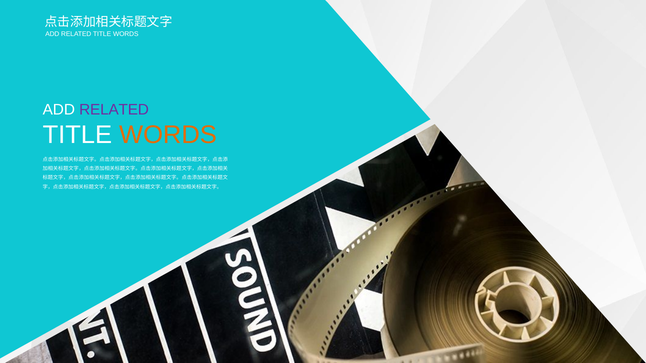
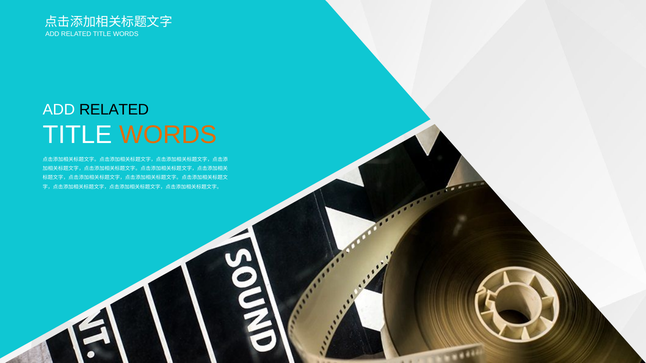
RELATED colour: purple -> black (114, 110)
